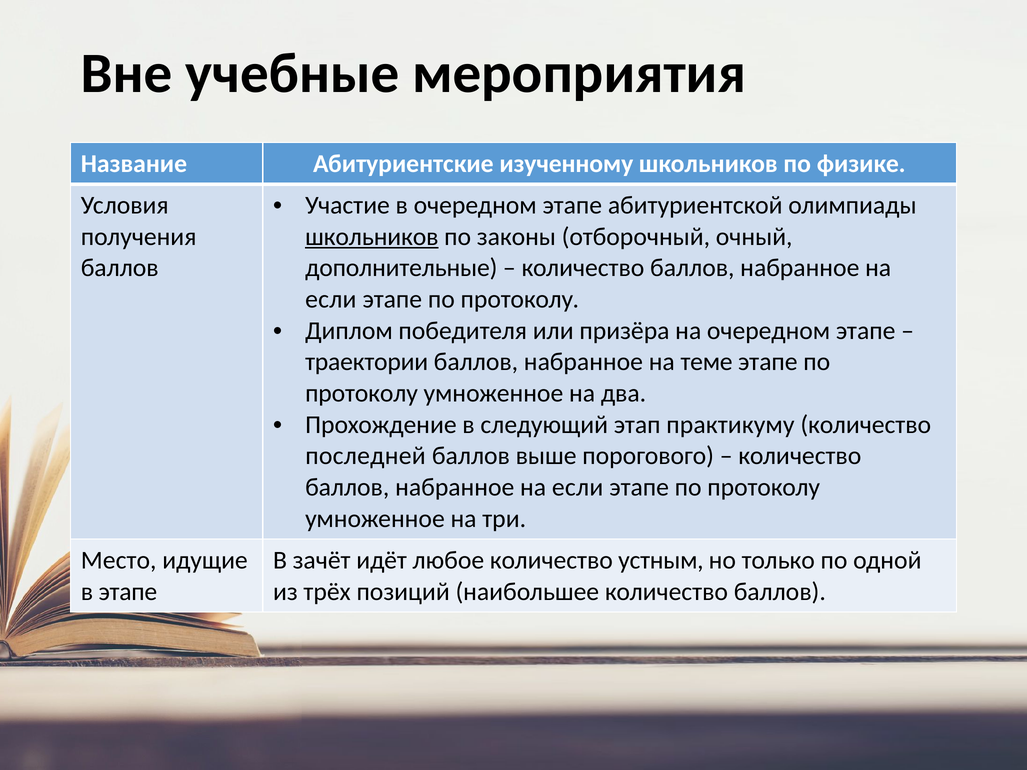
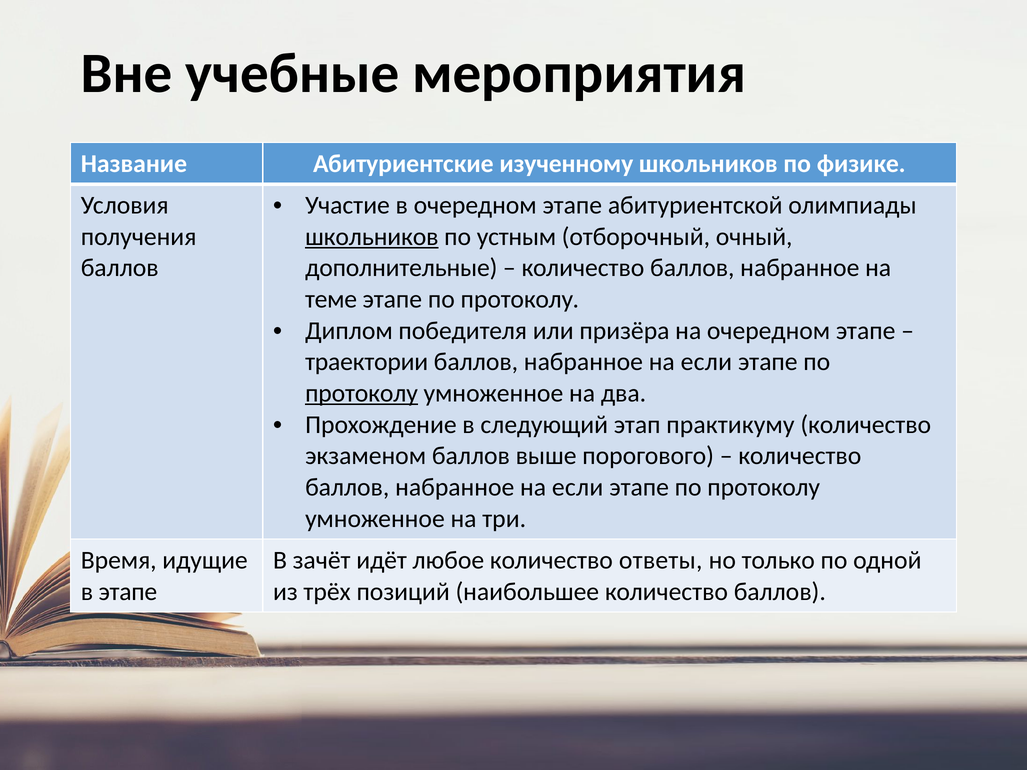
законы: законы -> устным (516, 237)
если: если -> теме (331, 299)
теме: теме -> если (706, 362)
протоколу underline: none -> present (362, 393)
последней: последней -> экзаменом (366, 456)
Место: Место -> Время (119, 560)
устным: устным -> ответы (661, 560)
